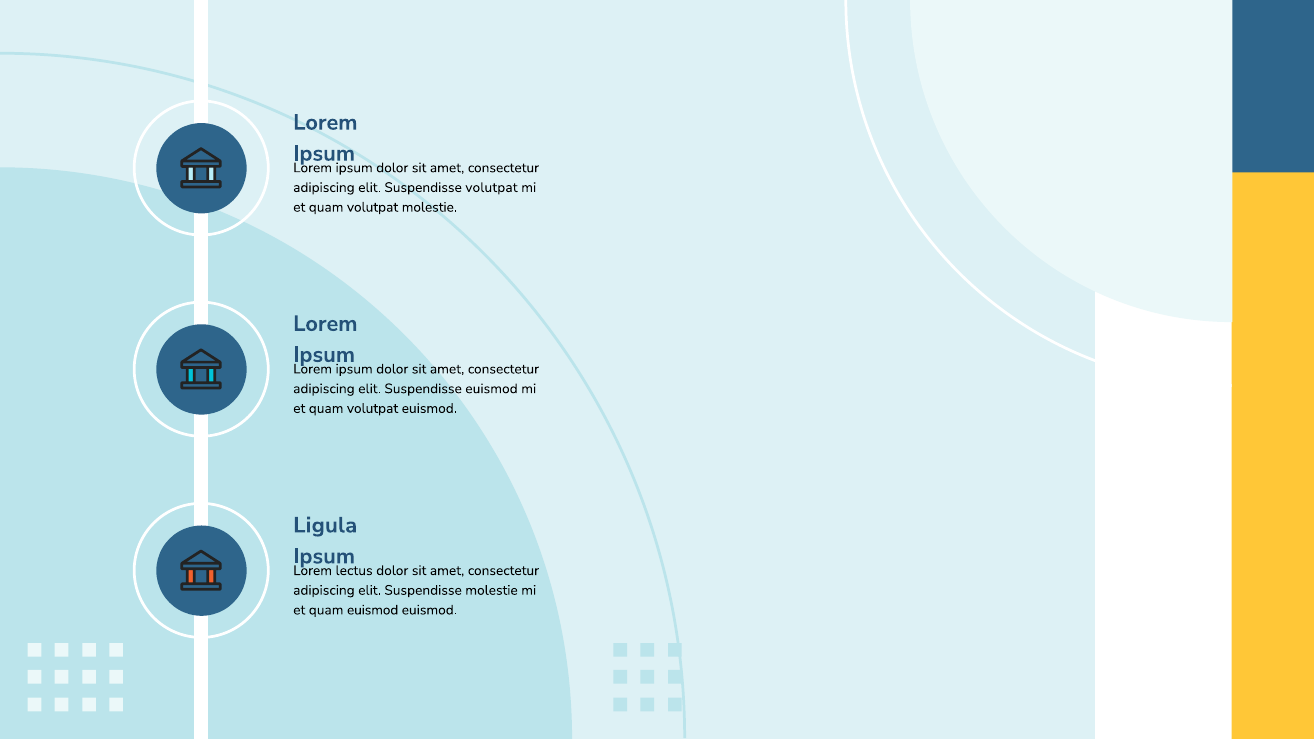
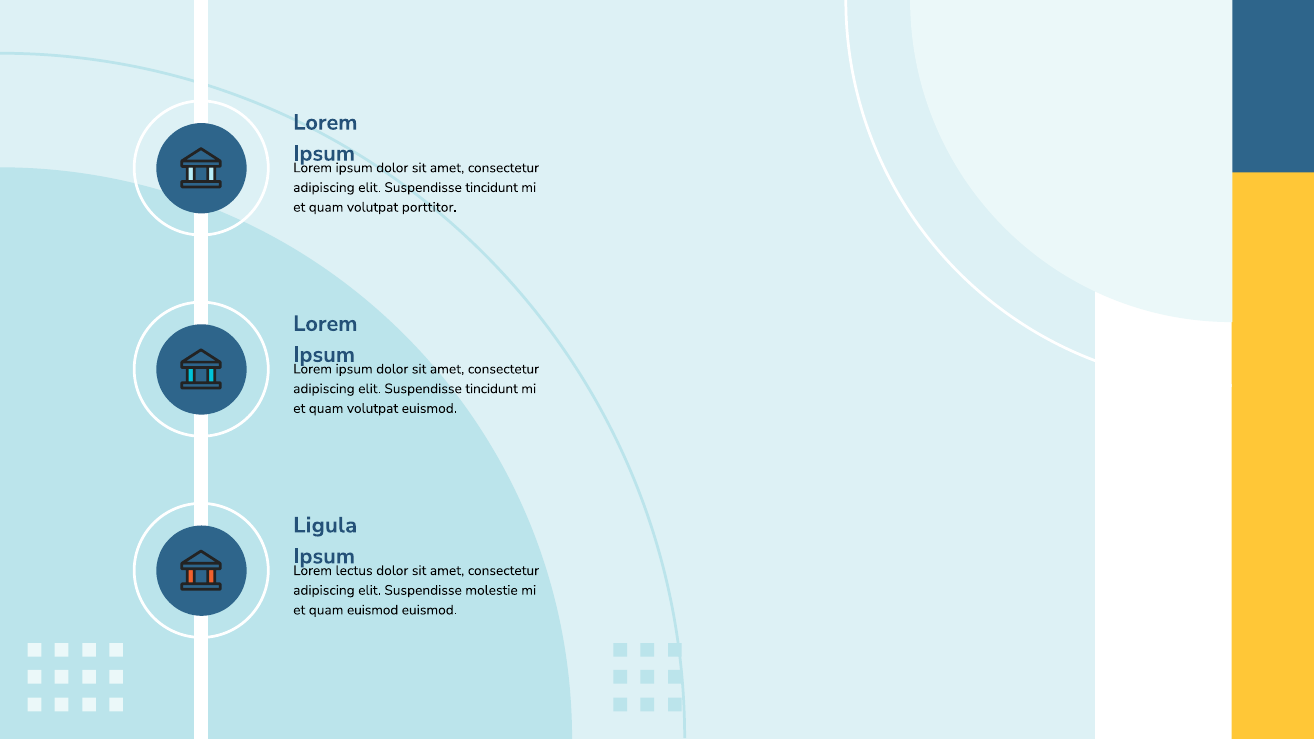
volutpat: volutpat -> tincidunt (492, 187)
volutpat molestie: molestie -> porttitor (429, 207)
euismod: euismod -> tincidunt (492, 389)
